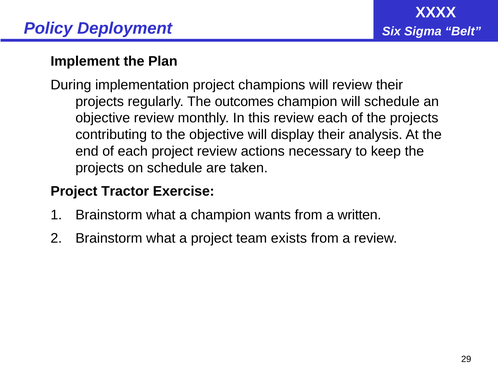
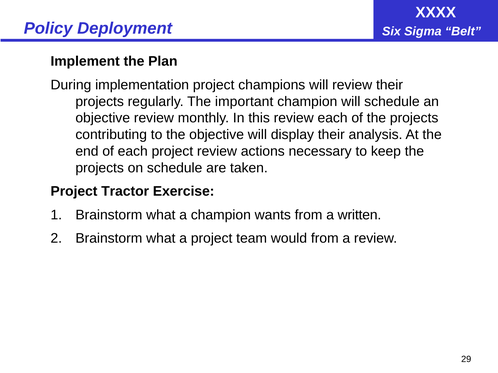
outcomes: outcomes -> important (244, 102)
exists: exists -> would (289, 239)
